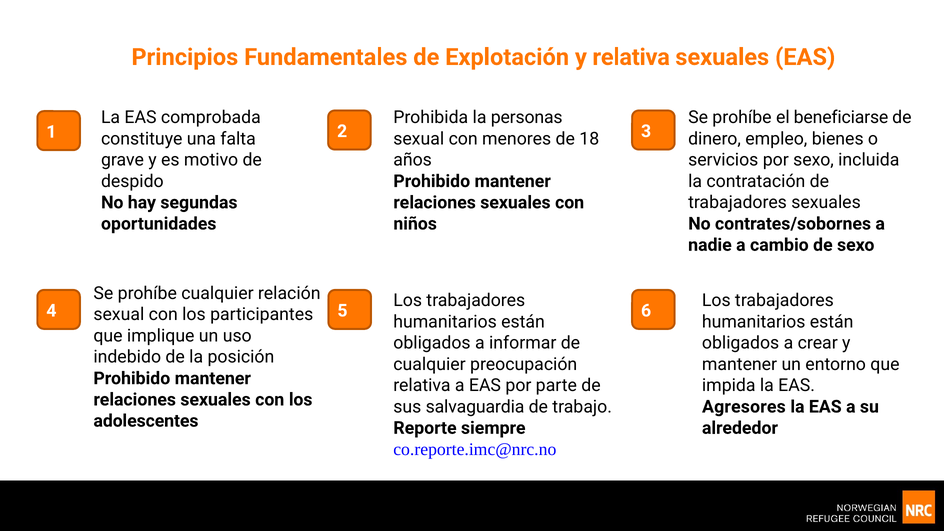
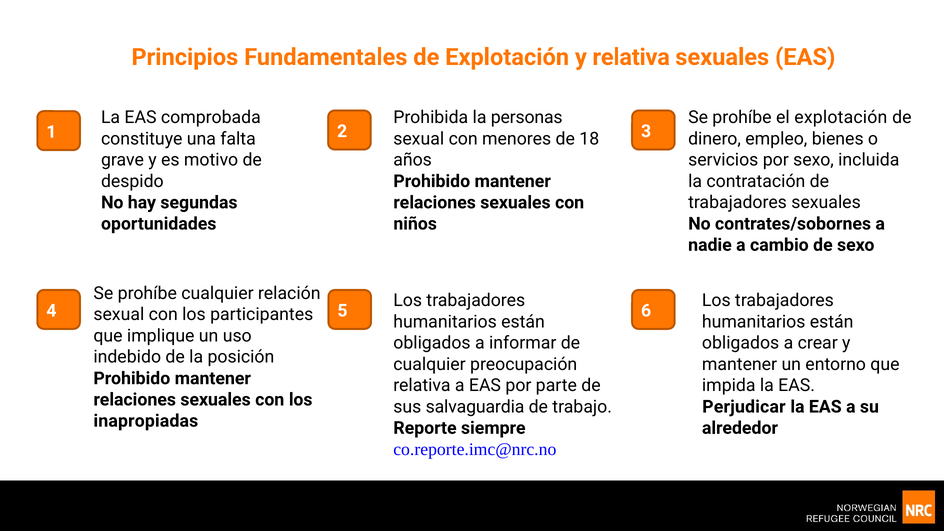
el beneficiarse: beneficiarse -> explotación (841, 118)
Agresores: Agresores -> Perjudicar (744, 407)
adolescentes: adolescentes -> inapropiadas (146, 421)
